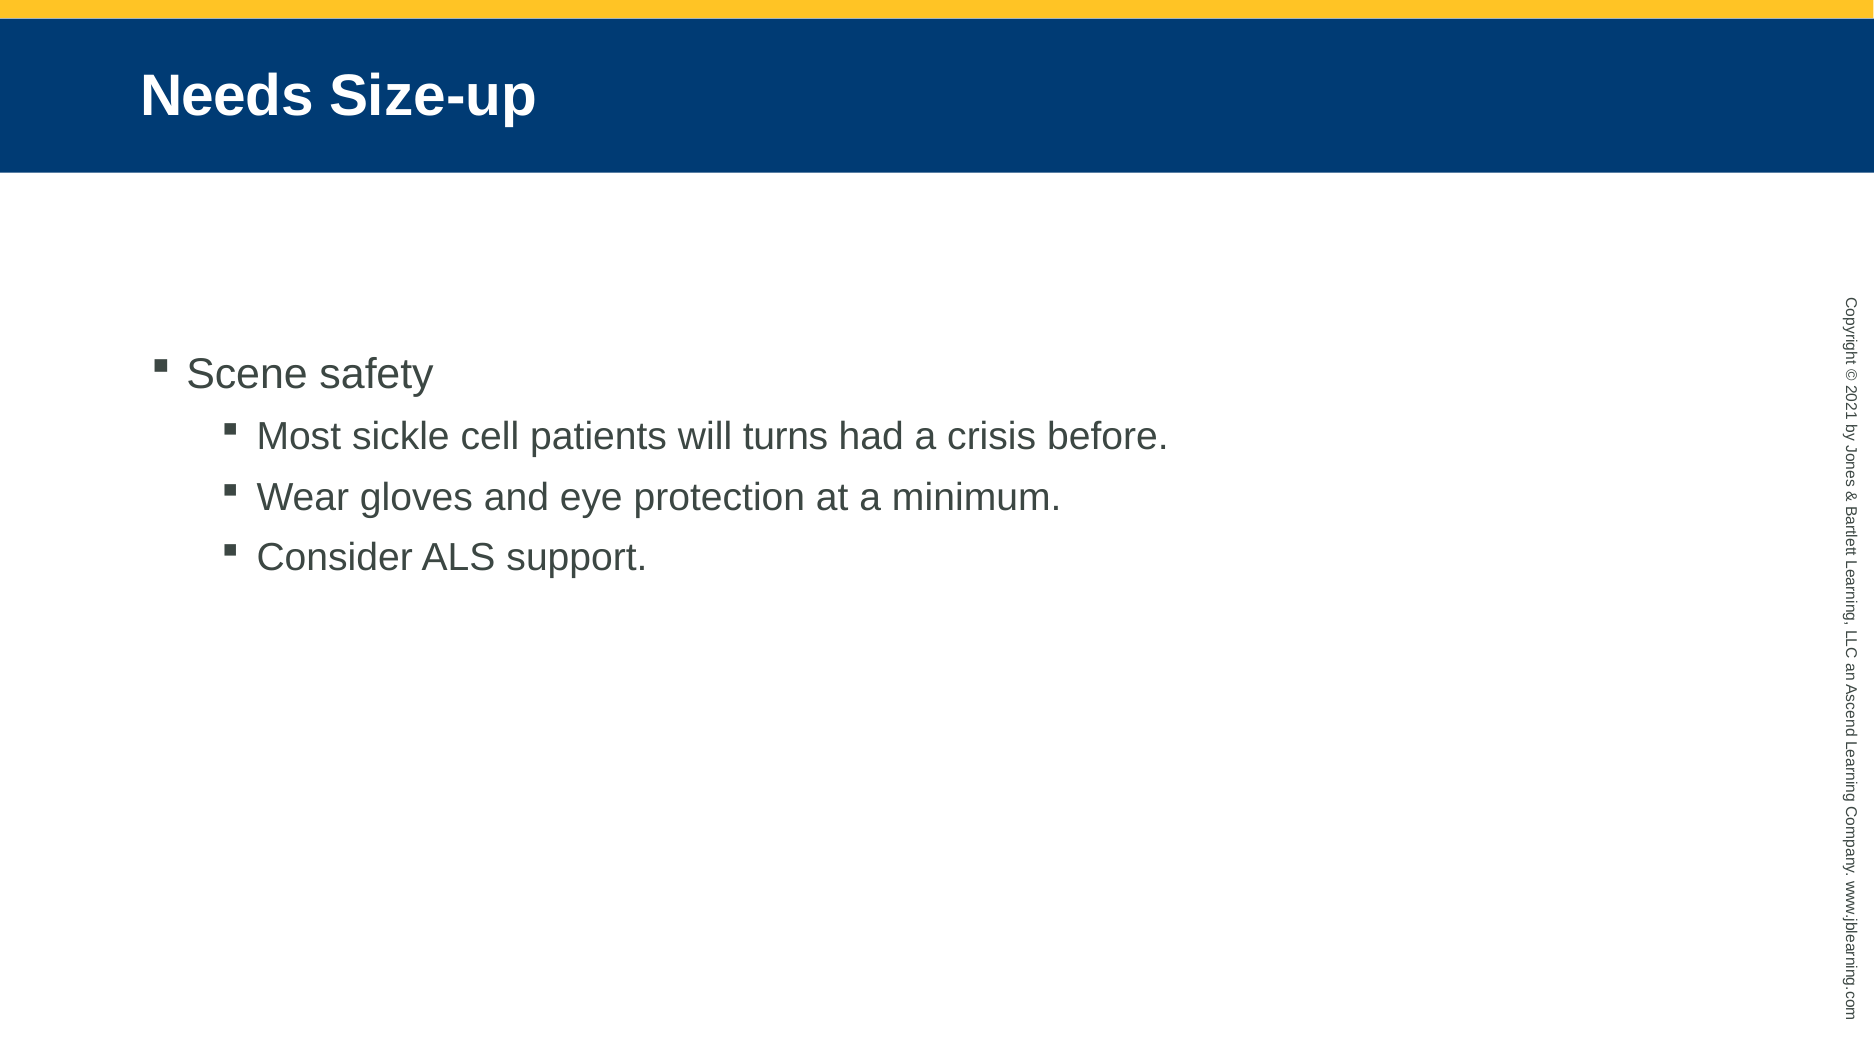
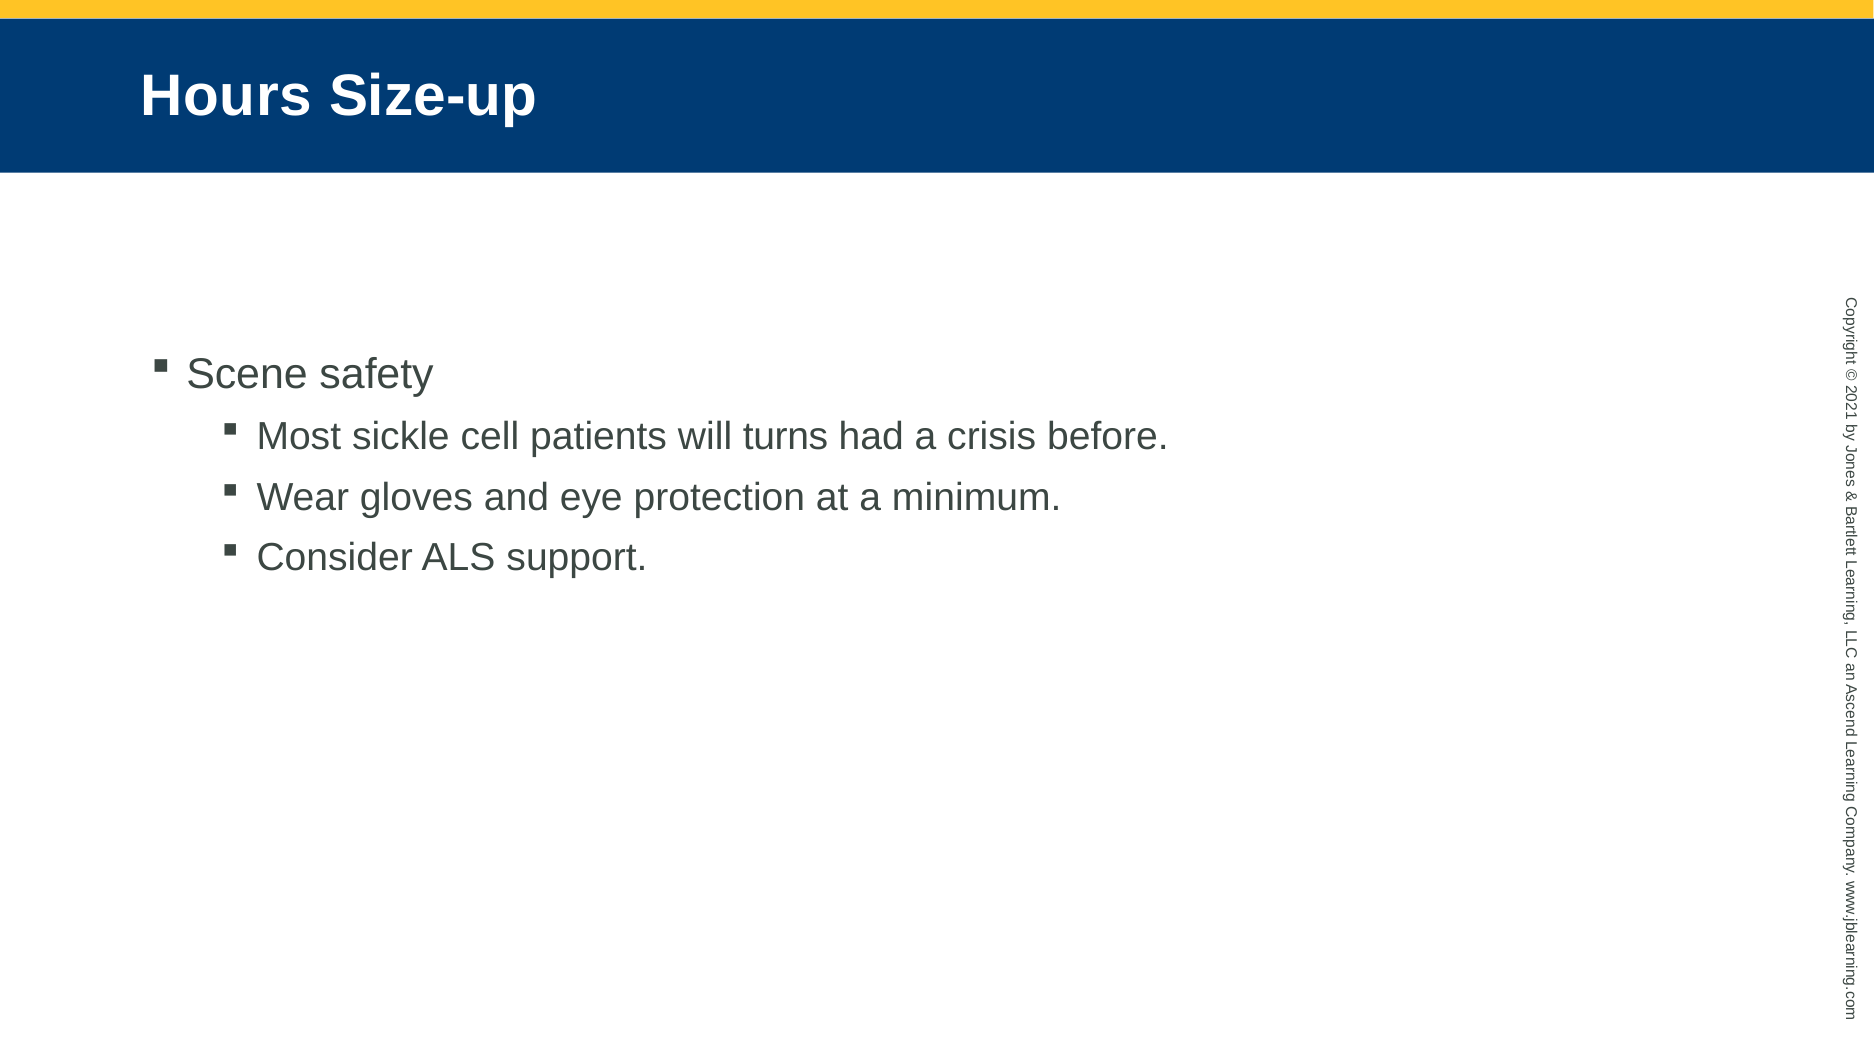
Needs: Needs -> Hours (226, 96)
